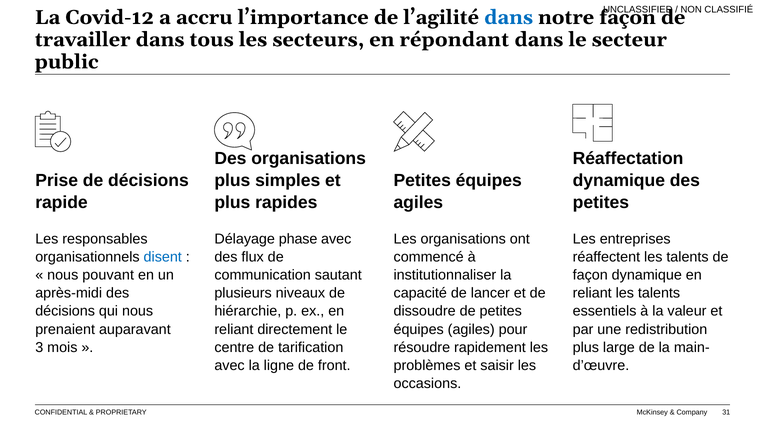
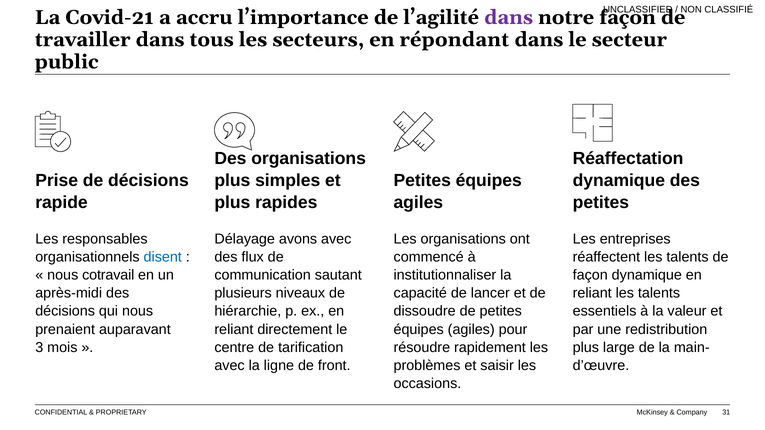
Covid-12: Covid-12 -> Covid-21 (110, 17)
dans colour: blue -> purple (509, 17)
phase: phase -> avons (298, 239)
pouvant: pouvant -> cotravail (108, 275)
